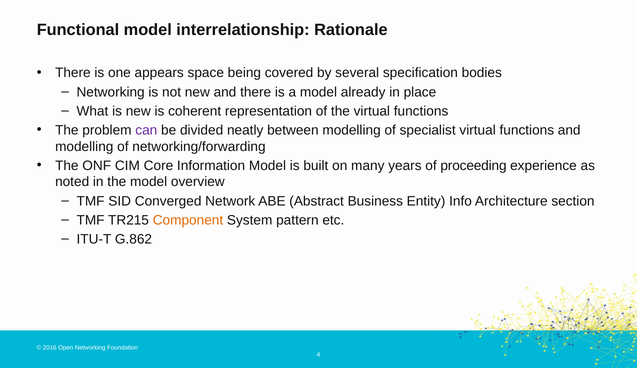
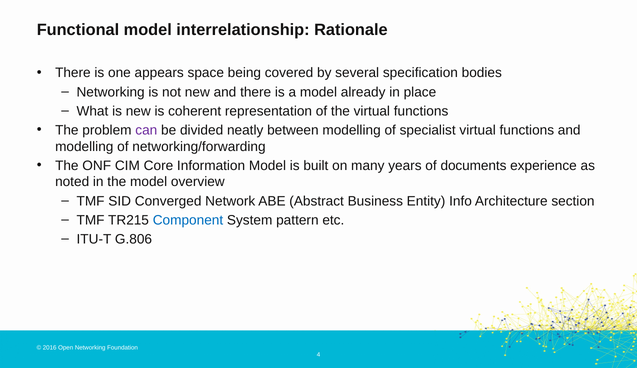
proceeding: proceeding -> documents (473, 165)
Component colour: orange -> blue (188, 220)
G.862: G.862 -> G.806 (133, 239)
